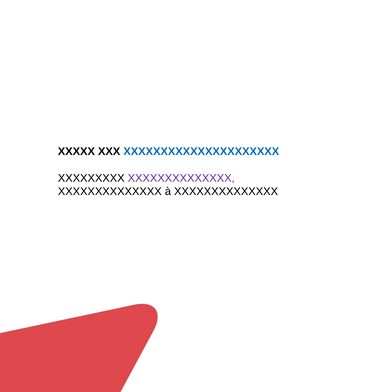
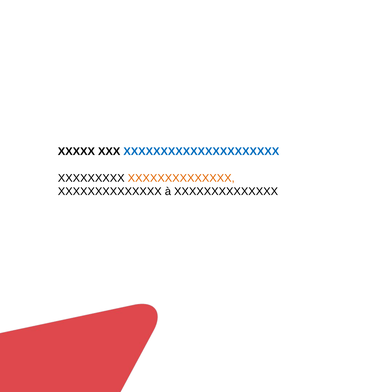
XXXXXXXXXXXXXX colour: purple -> orange (181, 178)
